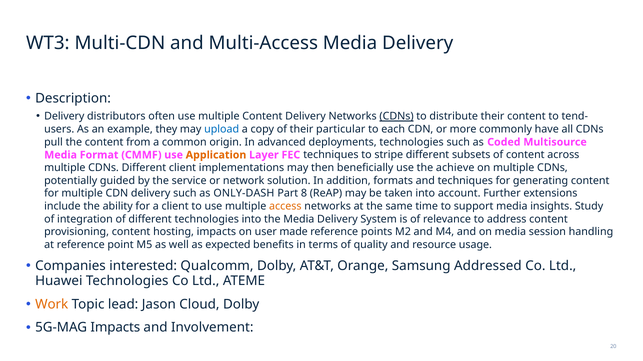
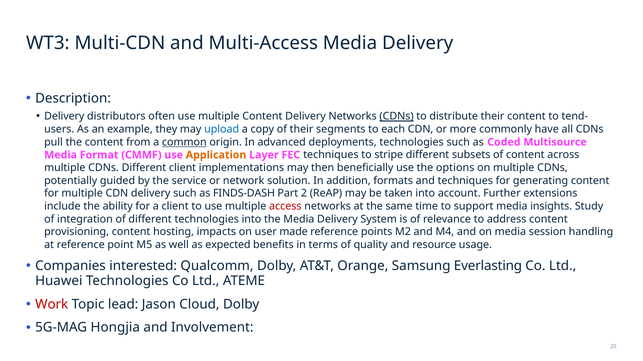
particular: particular -> segments (341, 129)
common underline: none -> present (184, 142)
achieve: achieve -> options (455, 168)
ONLY-DASH: ONLY-DASH -> FINDS-DASH (244, 194)
8: 8 -> 2 (304, 194)
access colour: orange -> red (285, 207)
Addressed: Addressed -> Everlasting (488, 266)
Work colour: orange -> red (52, 305)
5G-MAG Impacts: Impacts -> Hongjia (115, 328)
